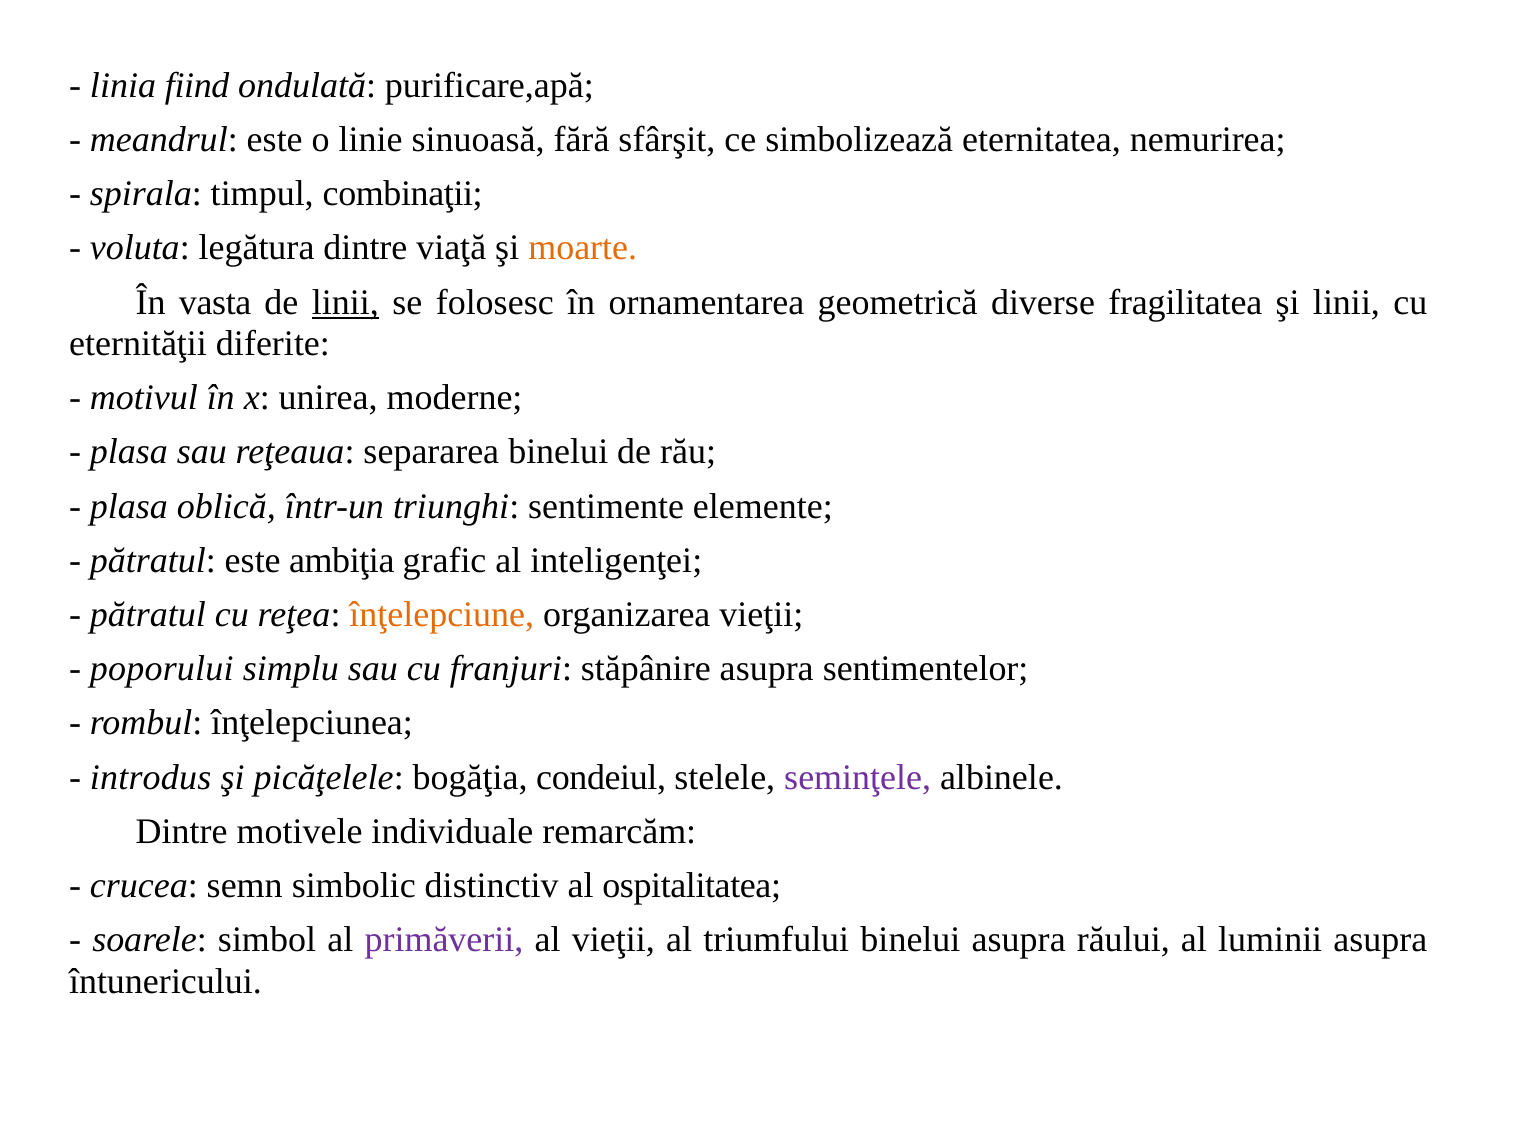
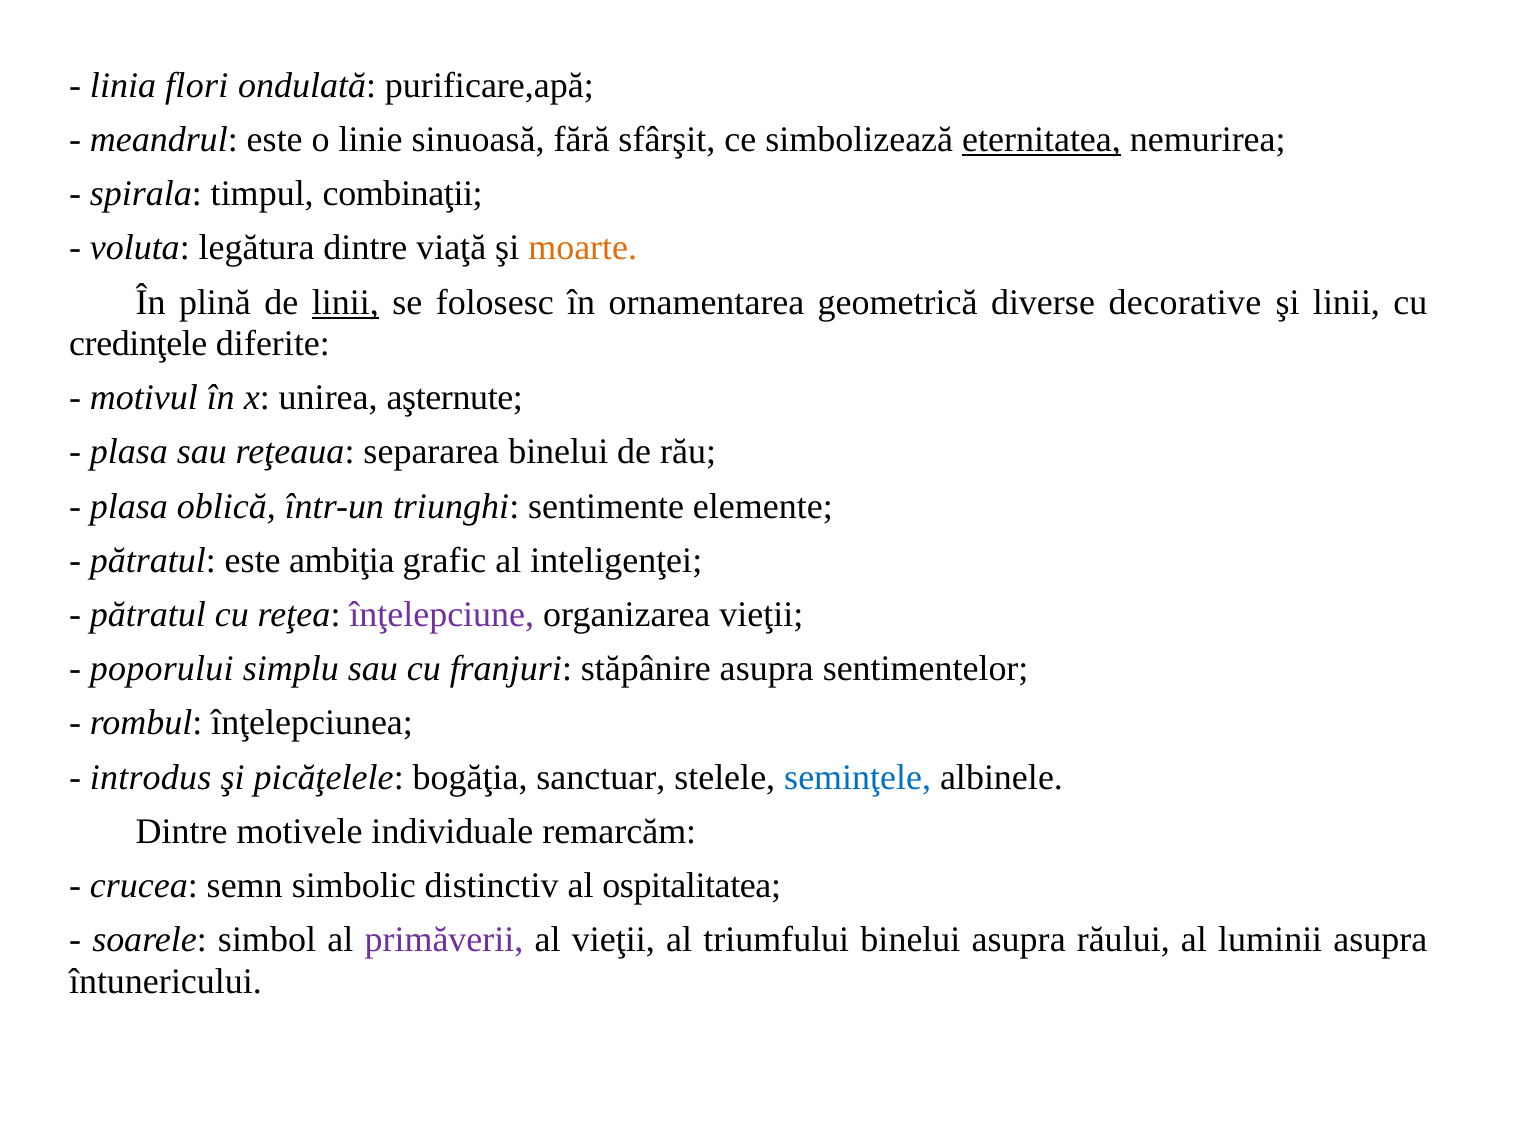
fiind: fiind -> flori (197, 85)
eternitatea underline: none -> present (1042, 140)
vasta: vasta -> plină (215, 302)
fragilitatea: fragilitatea -> decorative (1185, 302)
eternităţii: eternităţii -> credinţele (138, 344)
moderne: moderne -> aşternute (455, 398)
înţelepciune colour: orange -> purple (442, 615)
condeiul: condeiul -> sanctuar (601, 778)
seminţele colour: purple -> blue (858, 778)
